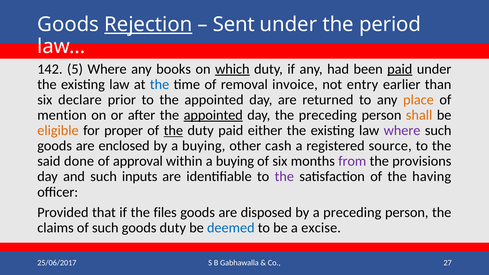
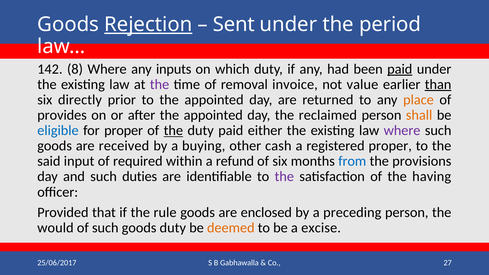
5: 5 -> 8 (75, 69)
books: books -> inputs (174, 69)
which underline: present -> none (232, 69)
the colour: blue -> purple (160, 84)
entry: entry -> value (362, 84)
than underline: none -> present (438, 84)
declare: declare -> directly (80, 100)
mention: mention -> provides (62, 115)
appointed underline: present -> none (213, 115)
the preceding: preceding -> reclaimed (328, 115)
eligible colour: orange -> blue (58, 131)
enclosed: enclosed -> received (124, 146)
registered source: source -> proper (390, 146)
done: done -> input (79, 161)
approval: approval -> required (138, 161)
within a buying: buying -> refund (235, 161)
from colour: purple -> blue (352, 161)
inputs: inputs -> duties (140, 177)
files: files -> rule (165, 213)
disposed: disposed -> enclosed (266, 213)
claims: claims -> would (55, 228)
deemed colour: blue -> orange (231, 228)
